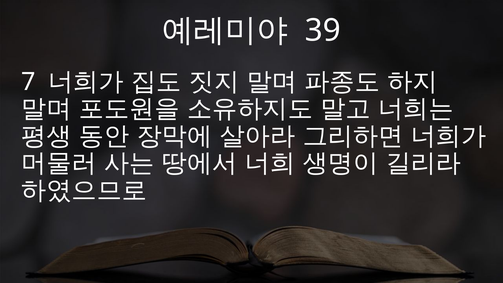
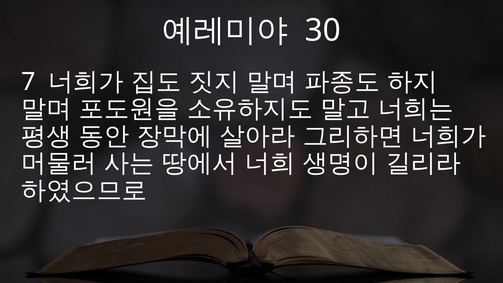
39: 39 -> 30 (323, 30)
